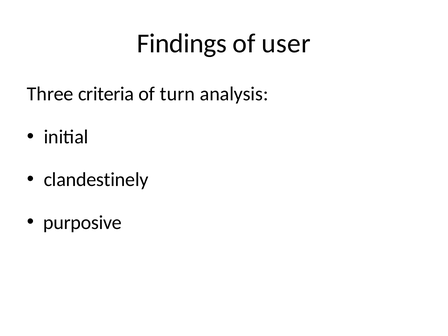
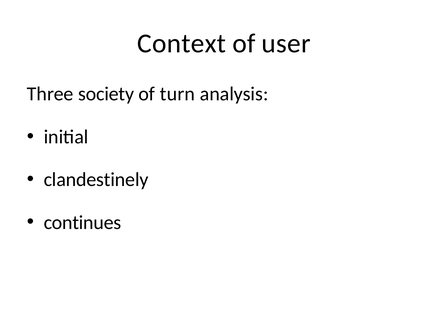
Findings: Findings -> Context (182, 43)
criteria: criteria -> society (106, 94)
purposive: purposive -> continues (83, 222)
